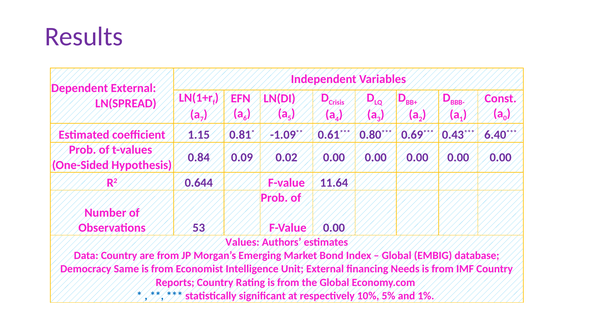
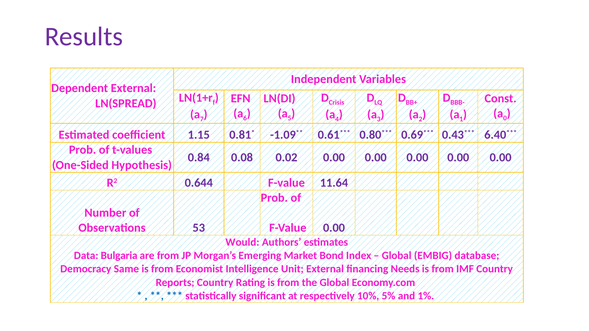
0.09: 0.09 -> 0.08 (242, 158)
Values: Values -> Would (242, 242)
Data Country: Country -> Bulgaria (119, 256)
